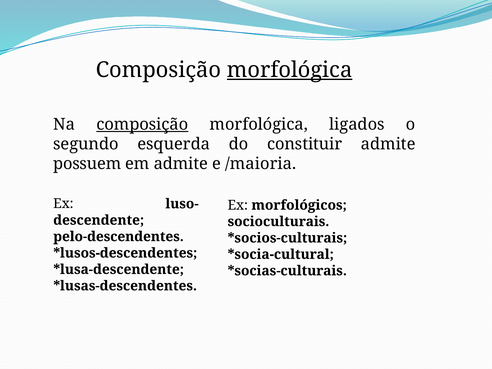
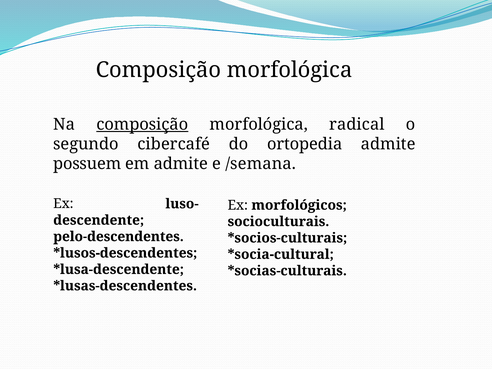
morfológica underline: present -> none (290, 70)
ligados: ligados -> radical (357, 124)
esquerda: esquerda -> cibercafé (174, 144)
constituir: constituir -> ortopedia (305, 144)
/maioria: /maioria -> /semana (261, 164)
